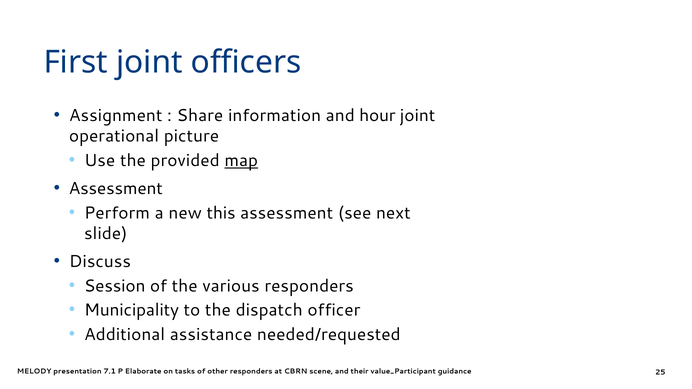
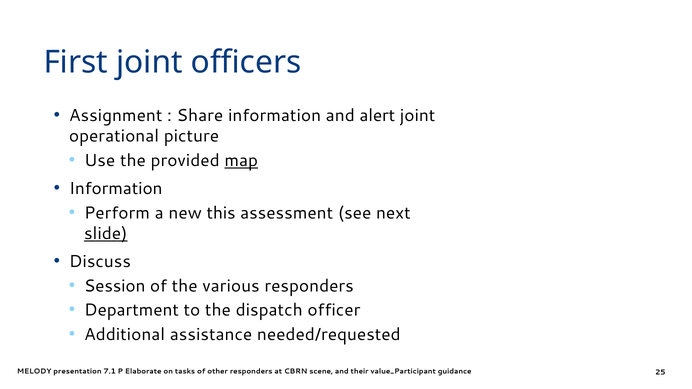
hour: hour -> alert (377, 116)
Assessment: Assessment -> Information (116, 189)
slide underline: none -> present (106, 234)
Municipality: Municipality -> Department (131, 310)
